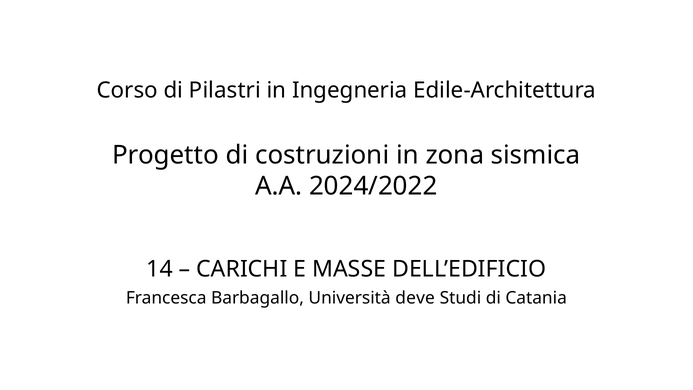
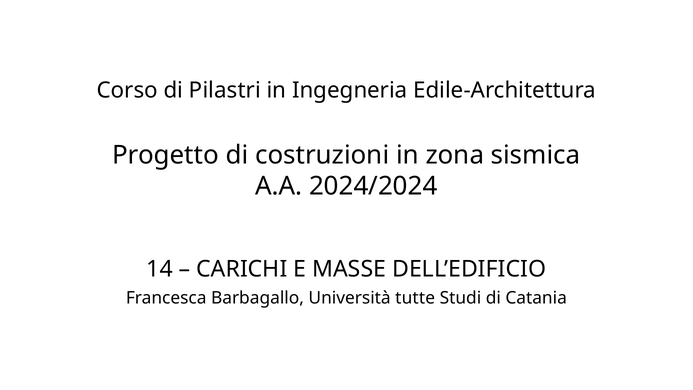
2024/2022: 2024/2022 -> 2024/2024 (373, 186)
deve: deve -> tutte (415, 298)
